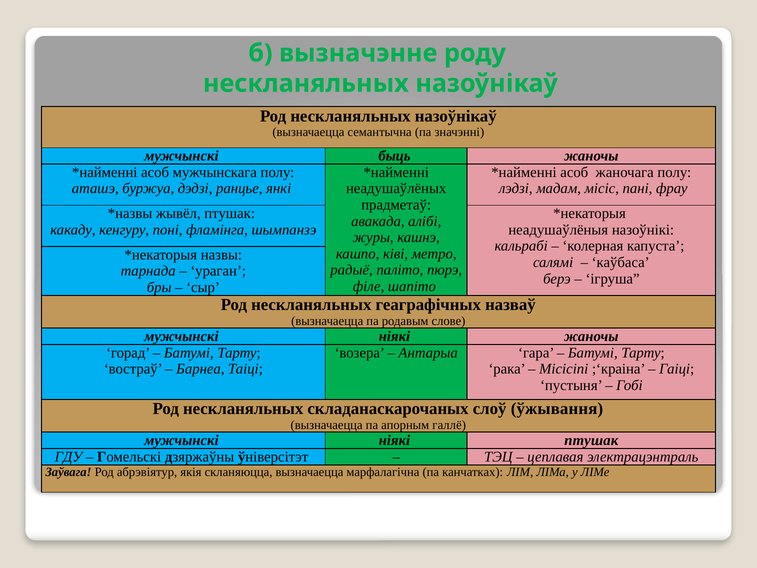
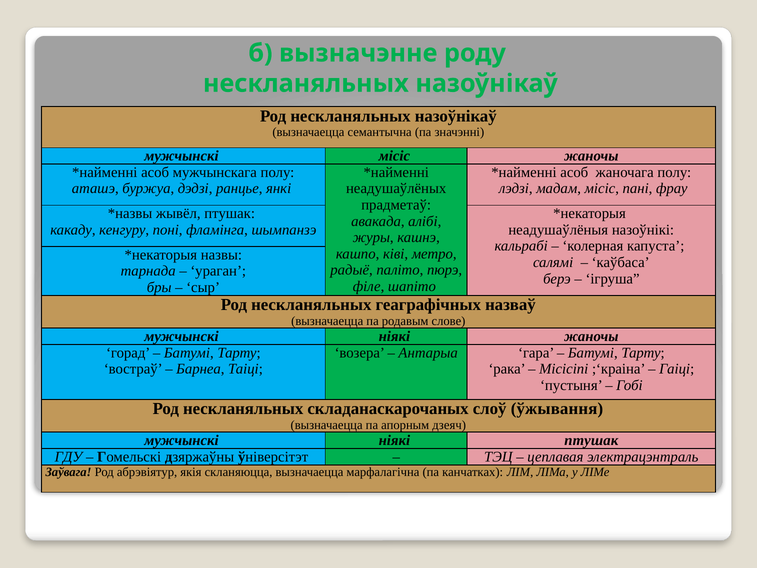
мужчынскі быць: быць -> місіс (394, 156)
галлё: галлё -> дзеяч (449, 425)
